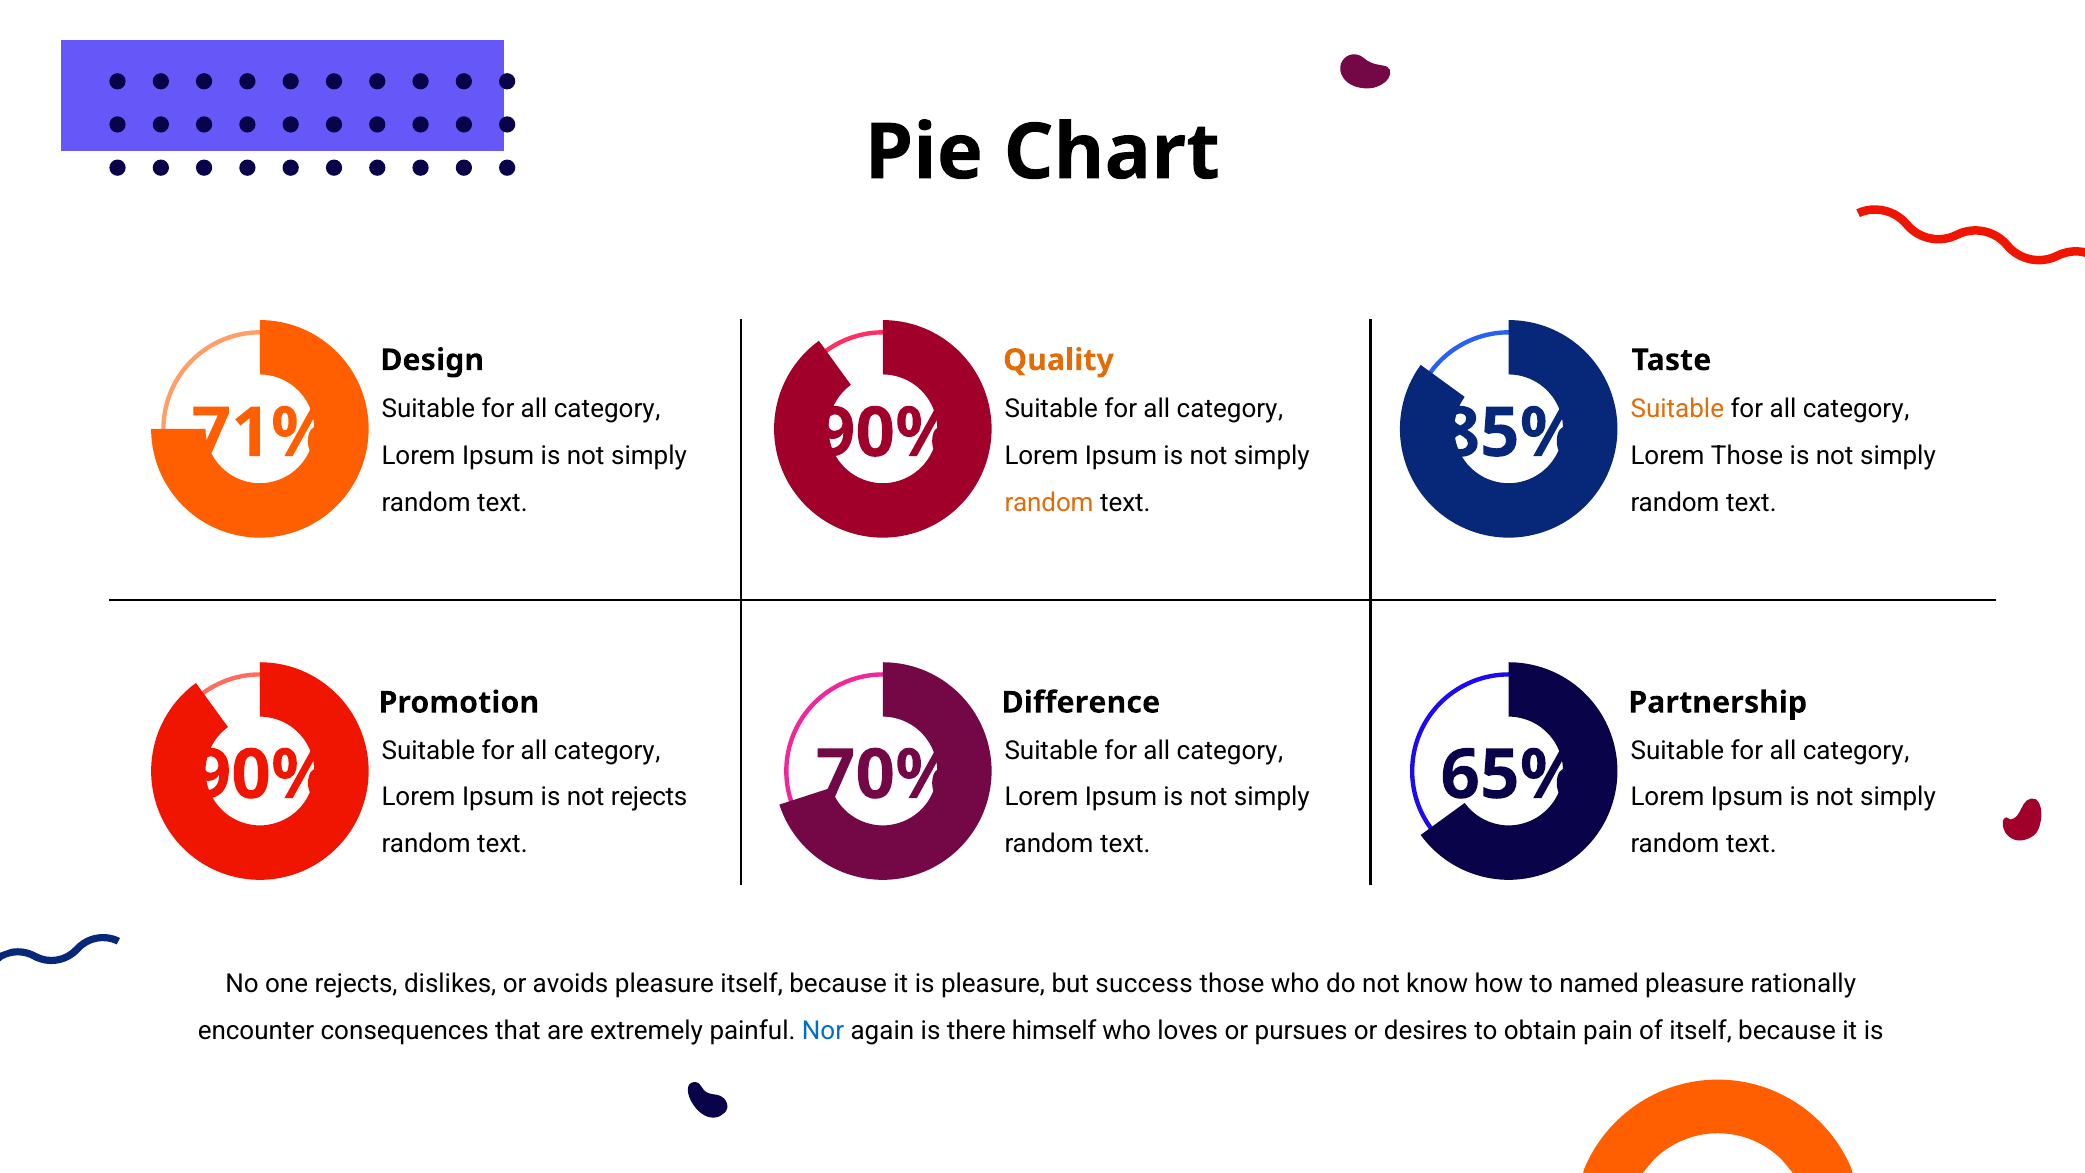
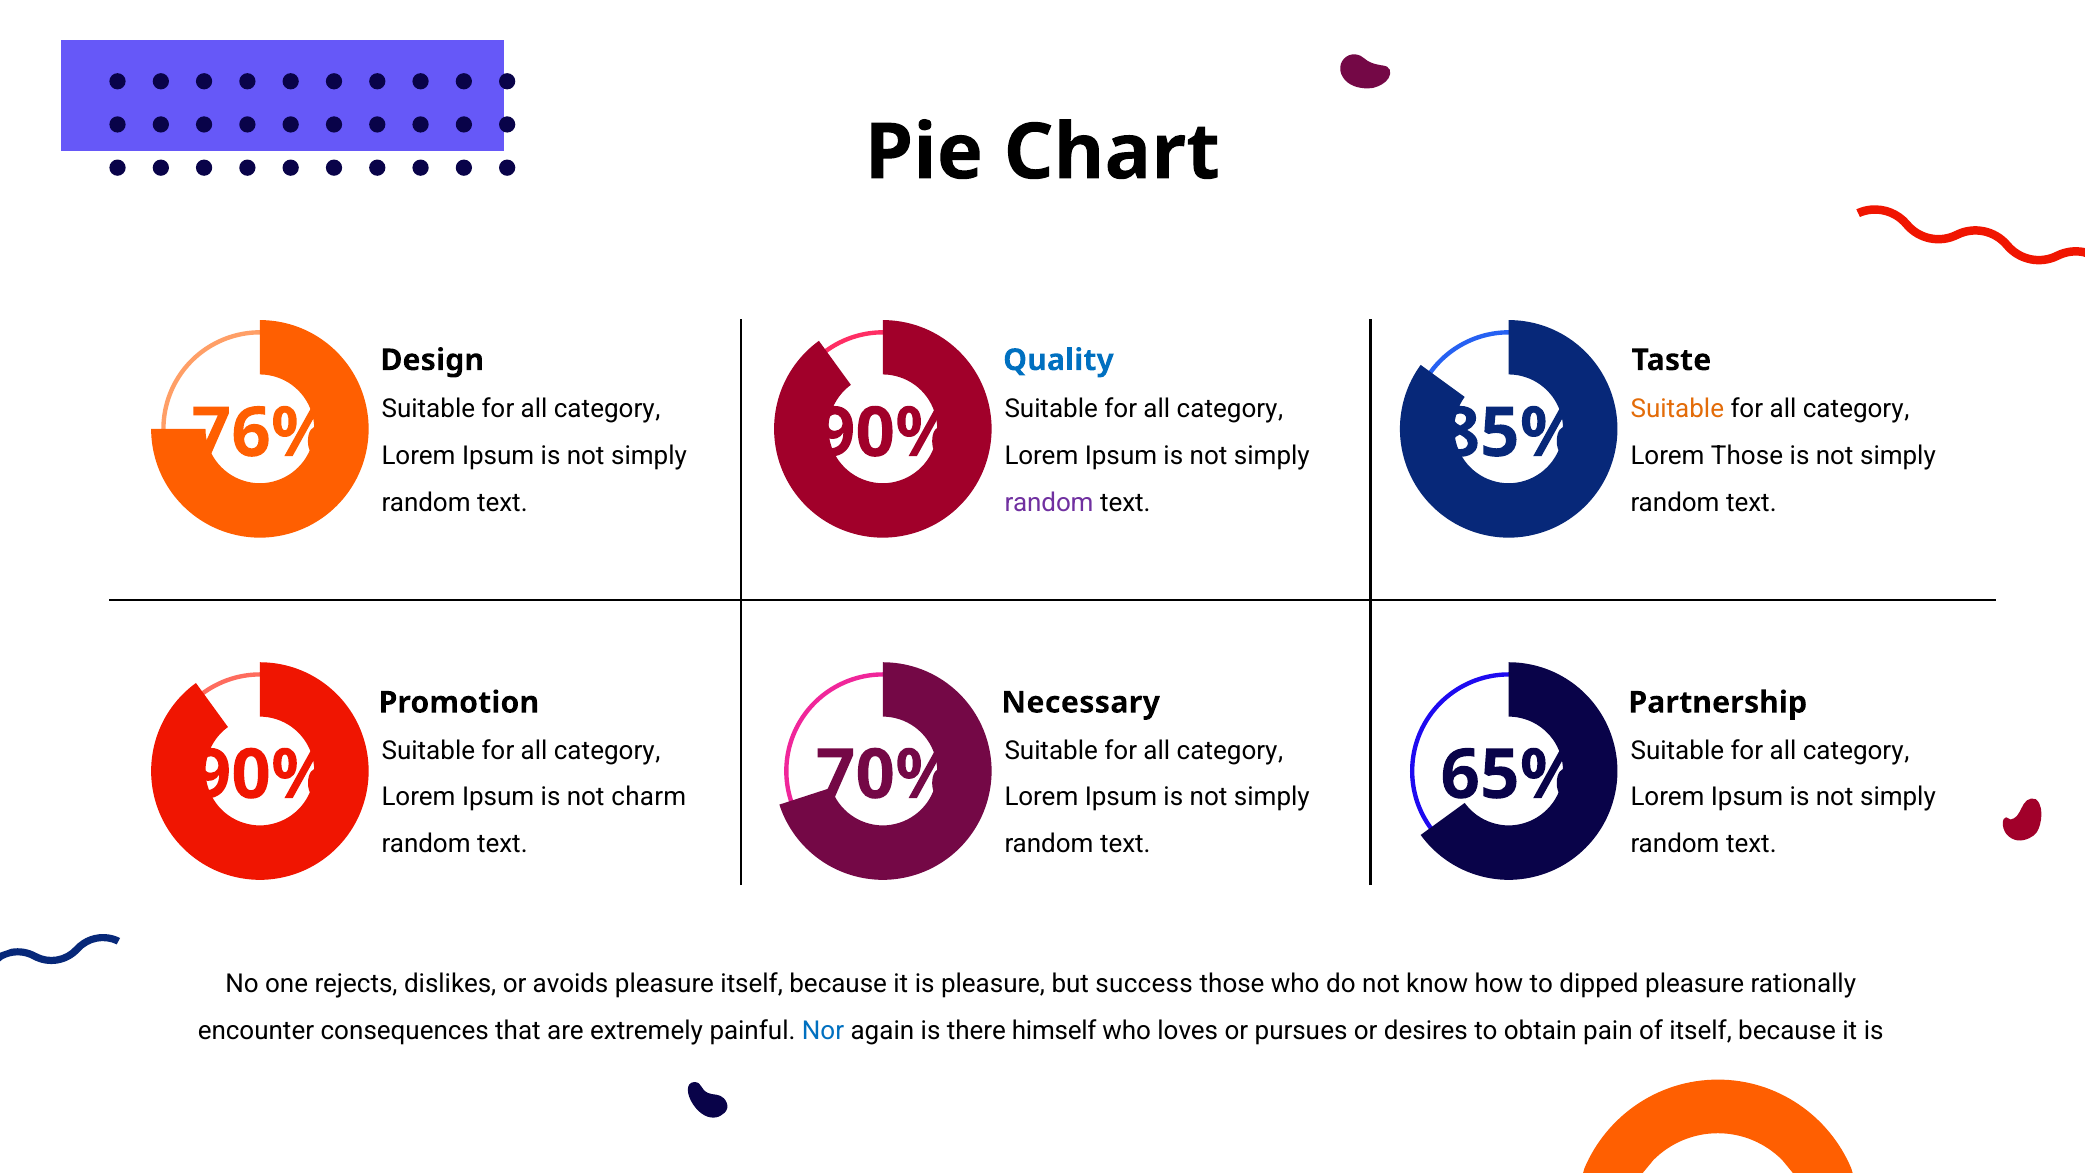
Quality colour: orange -> blue (1058, 360)
71%: 71% -> 76% (263, 433)
random colour: orange -> purple (1049, 502)
Difference: Difference -> Necessary (1081, 702)
not rejects: rejects -> charm (649, 797)
named: named -> dipped (1599, 983)
